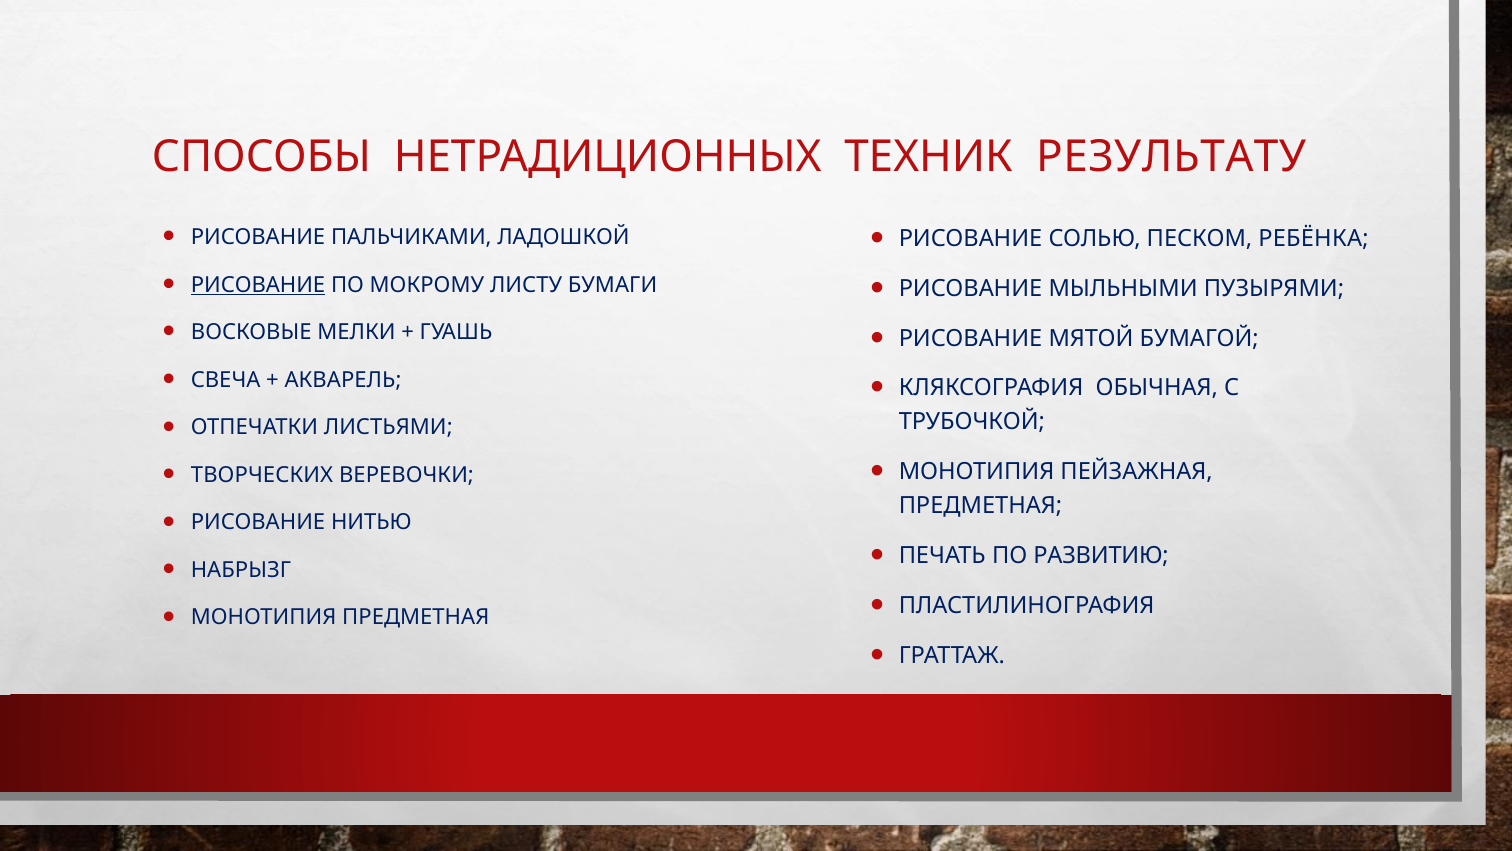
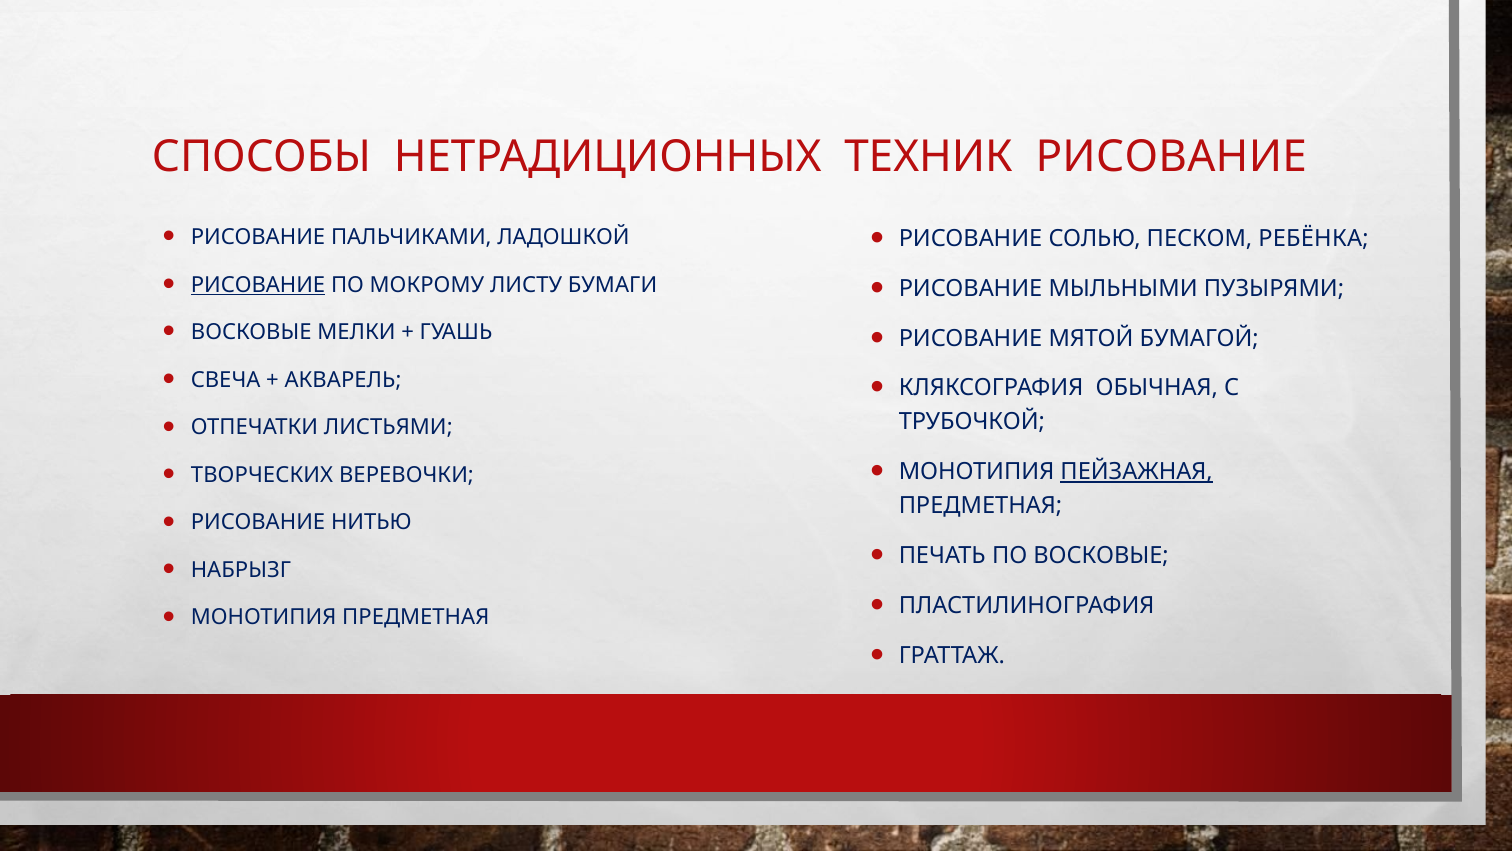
ТЕХНИК РЕЗУЛЬТАТУ: РЕЗУЛЬТАТУ -> РИСОВАНИЕ (1171, 157)
ПЕЙЗАЖНАЯ underline: none -> present (1137, 472)
ПО РАЗВИТИЮ: РАЗВИТИЮ -> ВОСКОВЫЕ (1101, 555)
